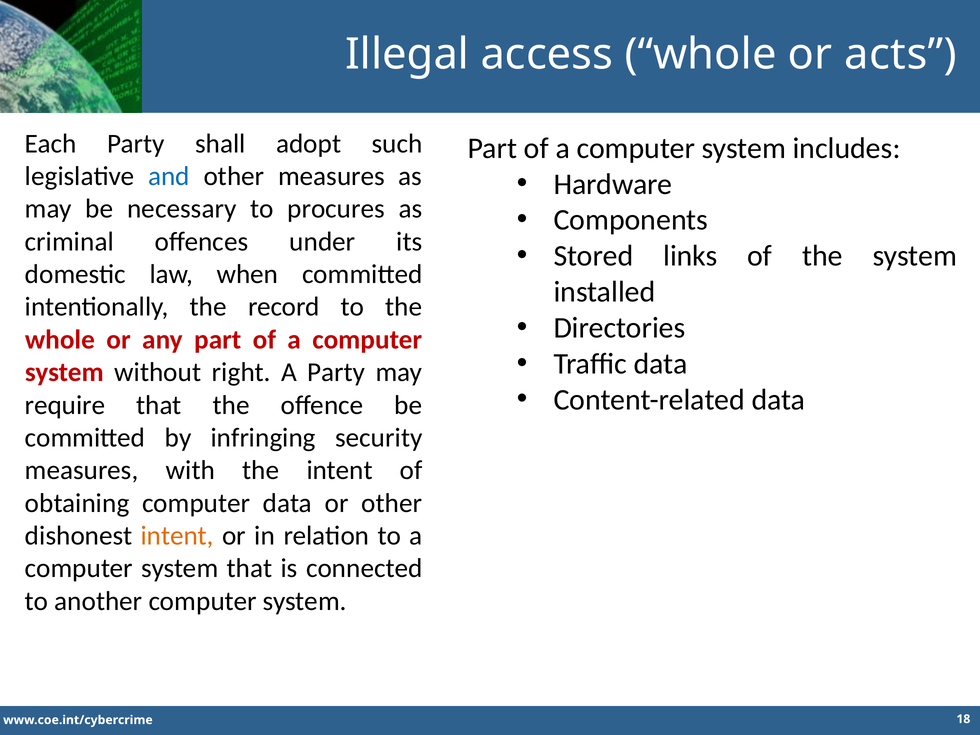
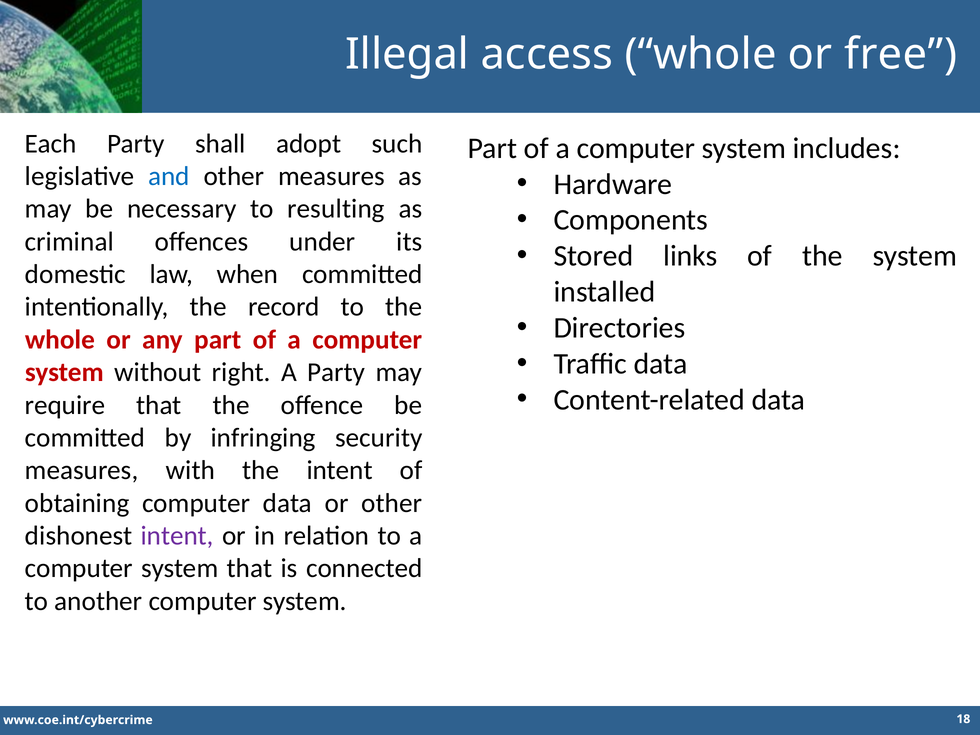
acts: acts -> free (901, 54)
procures: procures -> resulting (336, 209)
intent colour: orange -> purple (177, 536)
